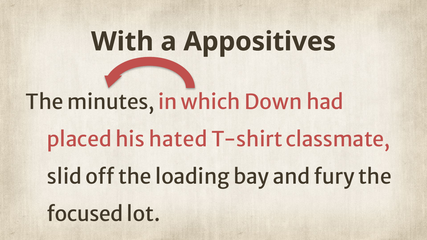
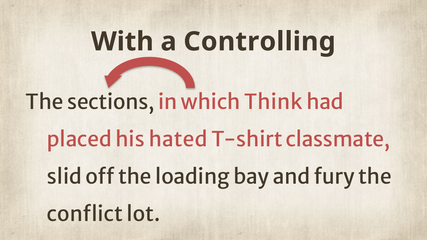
Appositives: Appositives -> Controlling (260, 42)
minutes: minutes -> sections (111, 102)
Down: Down -> Think (273, 102)
focused: focused -> conflict (85, 214)
